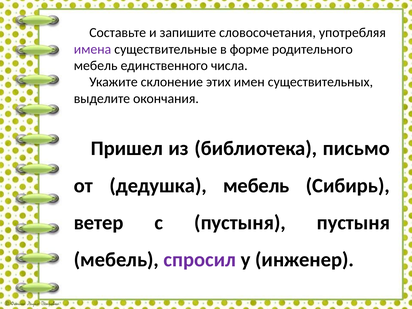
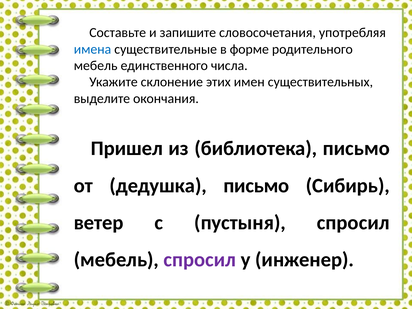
имена colour: purple -> blue (92, 49)
дедушка мебель: мебель -> письмо (256, 186)
пустыня пустыня: пустыня -> спросил (353, 223)
